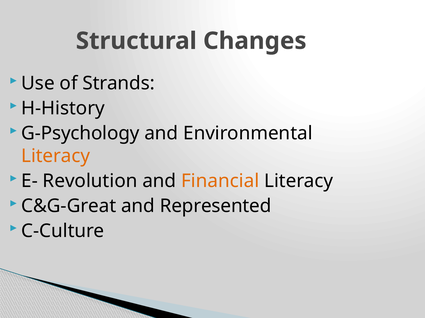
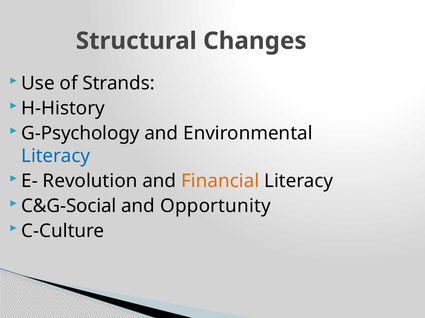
Literacy colour: orange -> blue (56, 156)
C&G-Great: C&G-Great -> C&G-Social (69, 206)
Represented: Represented -> Opportunity (215, 206)
